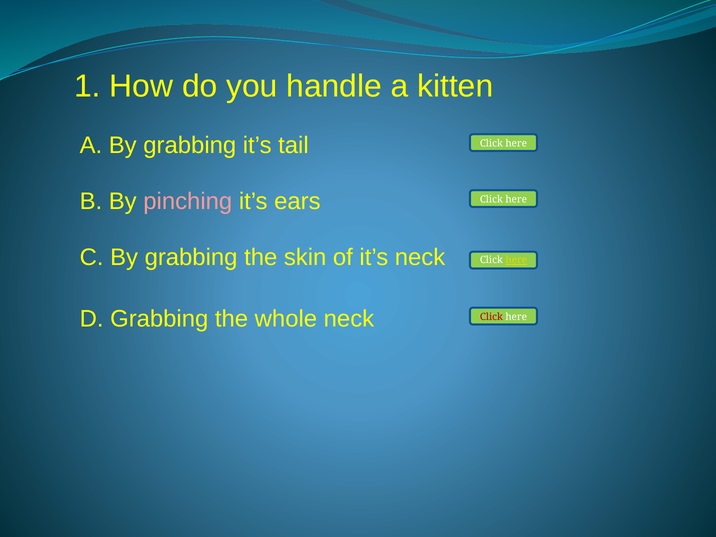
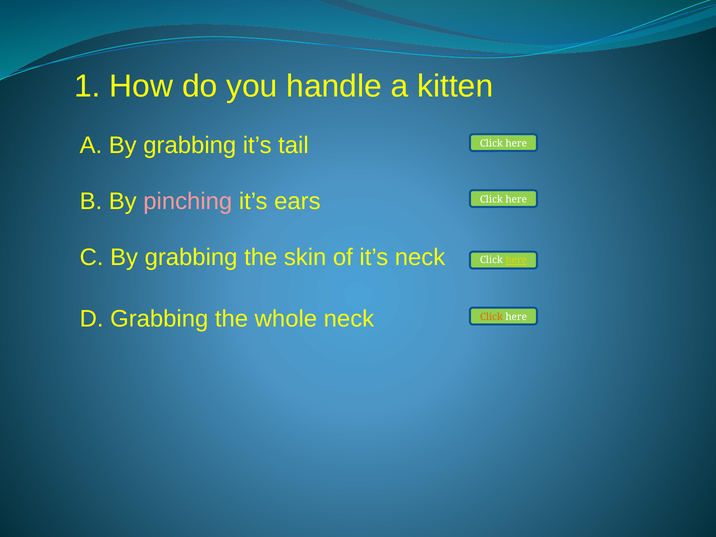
Click colour: red -> orange (491, 317)
